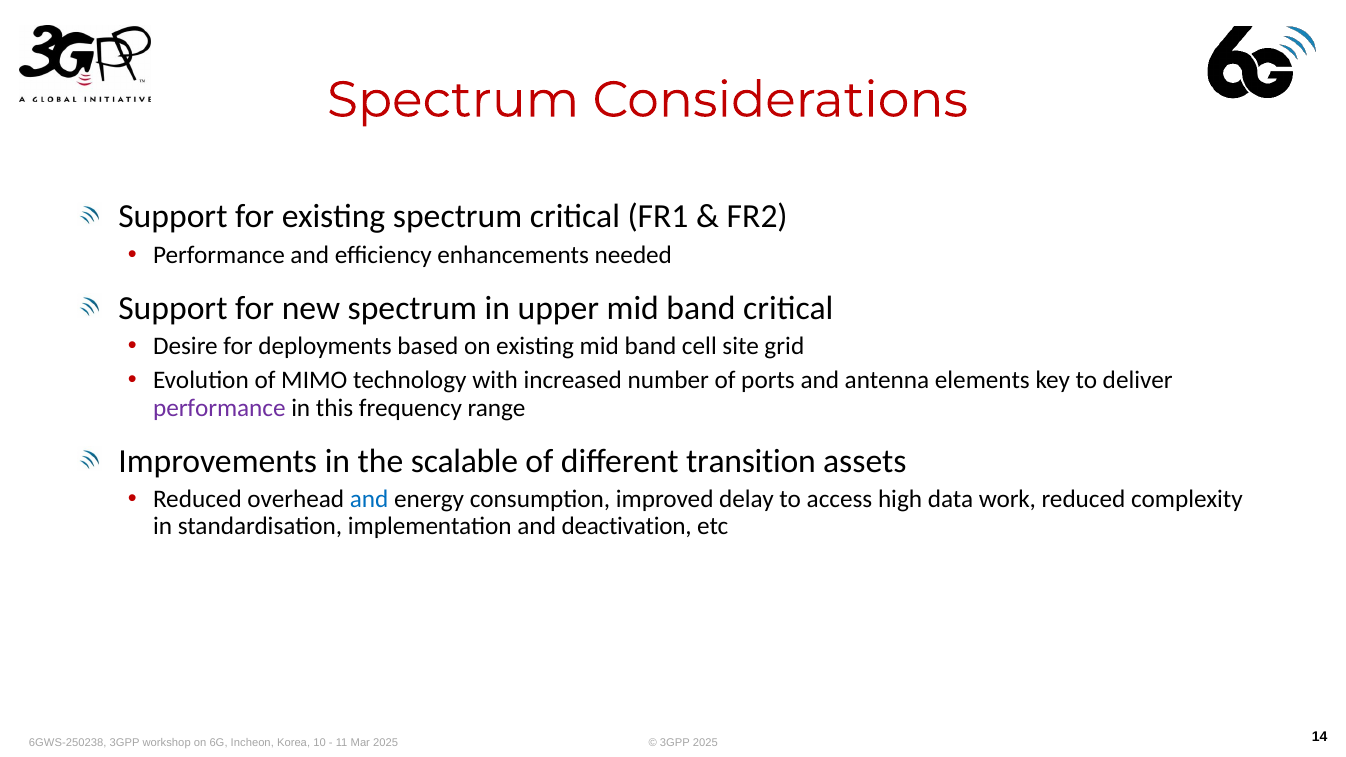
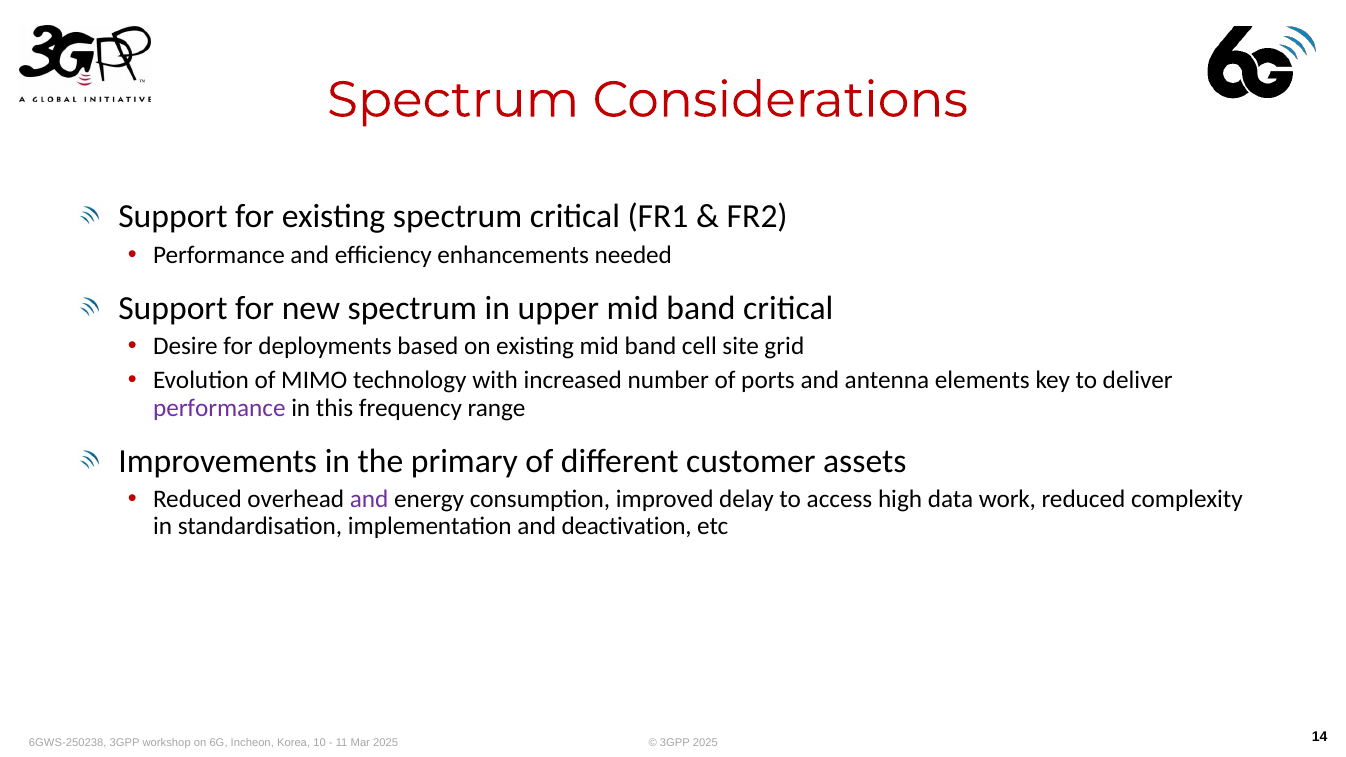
scalable: scalable -> primary (464, 461)
transition: transition -> customer (751, 461)
and colour: blue -> purple (369, 499)
